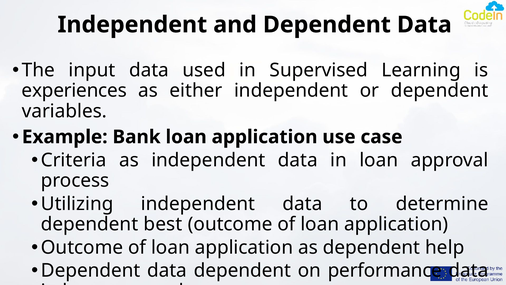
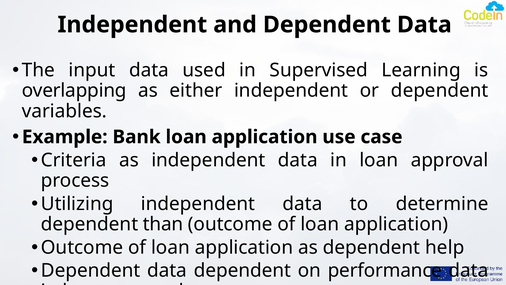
experiences: experiences -> overlapping (74, 90)
best: best -> than (163, 224)
